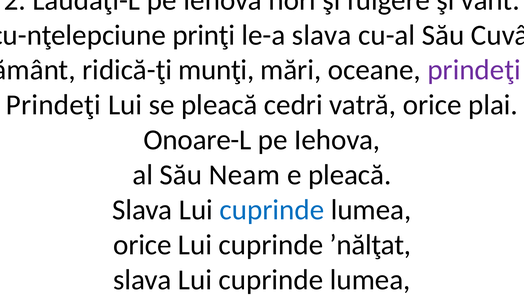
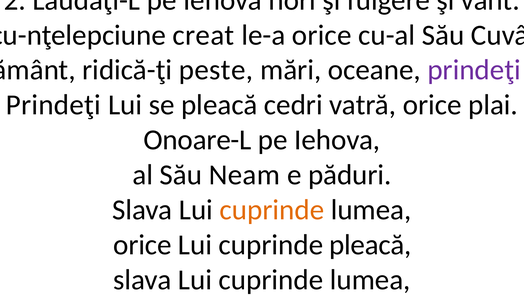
prinţi: prinţi -> creat (203, 35)
le-a slava: slava -> orice (322, 35)
ridică-ţi munţi: munţi -> peste (216, 70)
e pleacă: pleacă -> păduri (350, 175)
cuprinde colour: blue -> orange (272, 210)
cuprinde ʼnălţat: ʼnălţat -> pleacă (370, 245)
